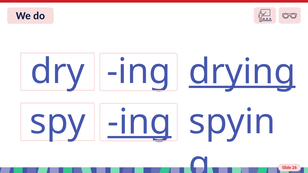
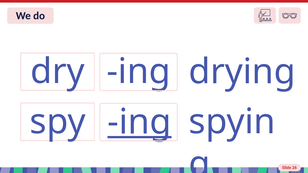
drying underline: present -> none (242, 72)
